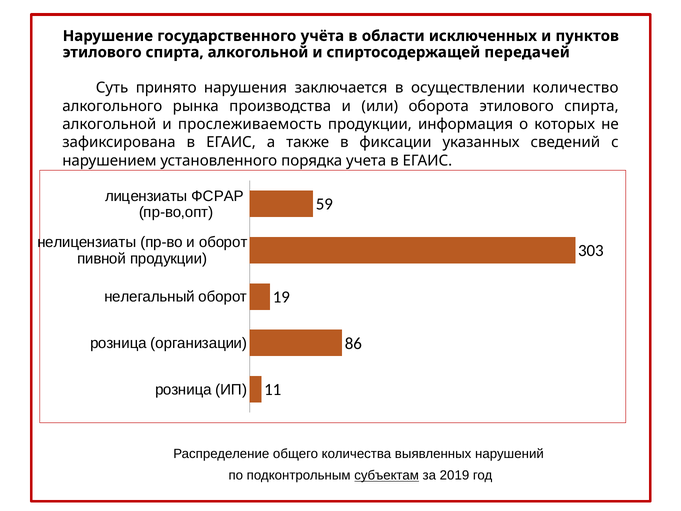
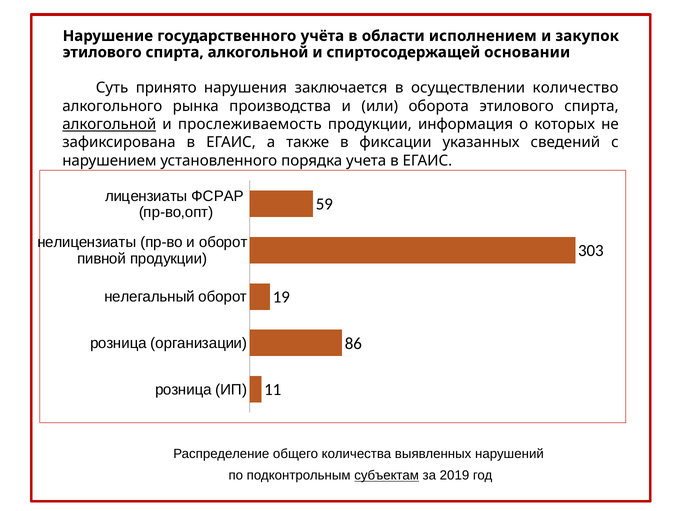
исключенных: исключенных -> исполнением (483, 36)
пунктов: пунктов -> закупок (587, 36)
передачей: передачей -> основании (527, 52)
алкогольной underline: none -> present (109, 124)
